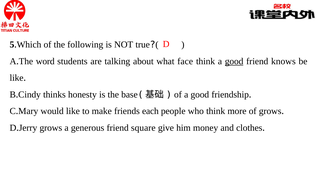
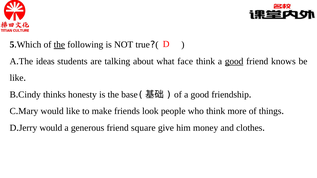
the underline: none -> present (59, 45)
word: word -> ideas (45, 61)
each: each -> look (150, 111)
of grows: grows -> things (270, 111)
grows: grows -> would (51, 128)
